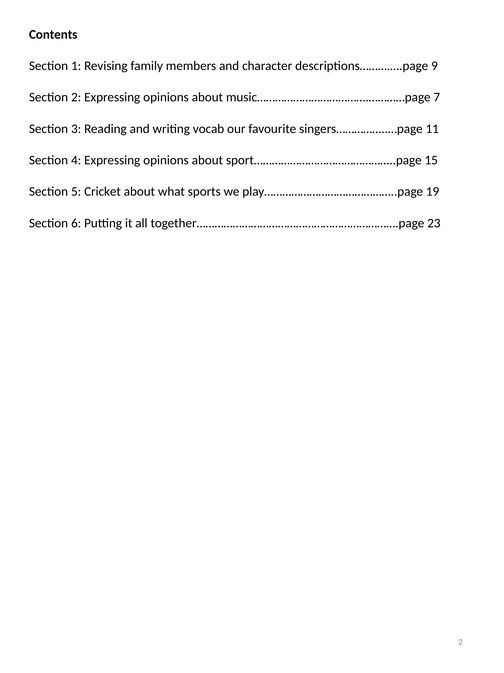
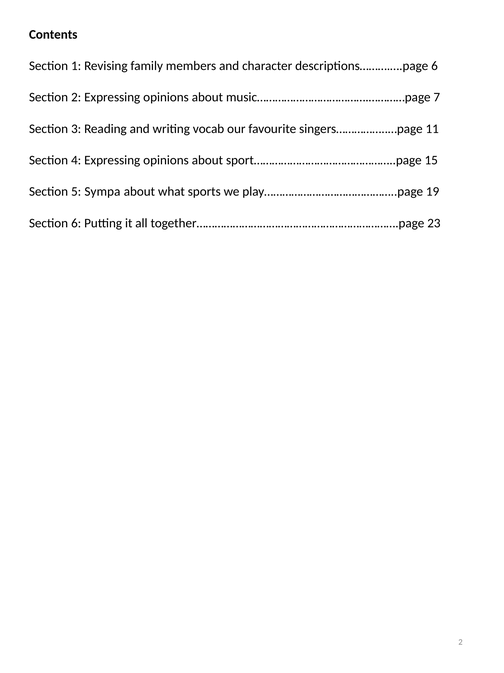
descriptions……….….page 9: 9 -> 6 (435, 66)
Cricket: Cricket -> Sympa (102, 191)
